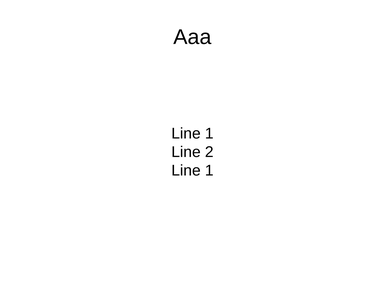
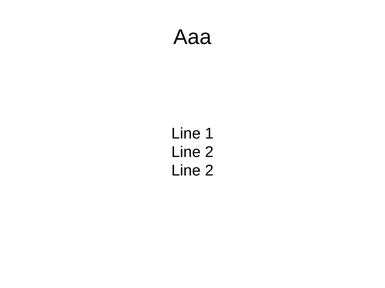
1: 1 -> 2 (209, 171)
